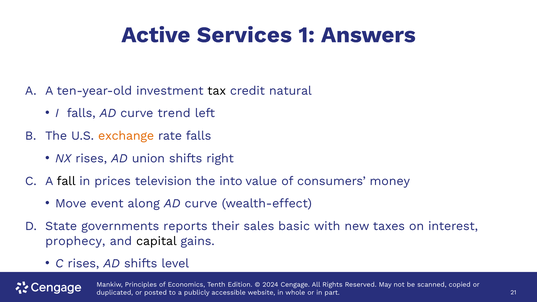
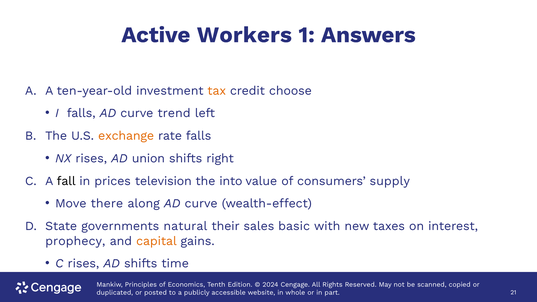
Services: Services -> Workers (244, 35)
tax colour: black -> orange (217, 91)
natural: natural -> choose (290, 91)
money: money -> supply (390, 181)
event: event -> there (107, 204)
reports: reports -> natural (185, 226)
capital colour: black -> orange (156, 241)
level: level -> time (175, 264)
